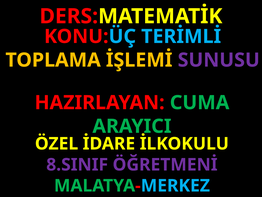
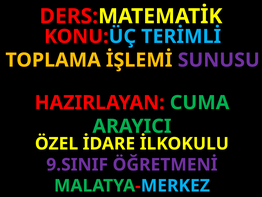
8.SINIF: 8.SINIF -> 9.SINIF (77, 164)
